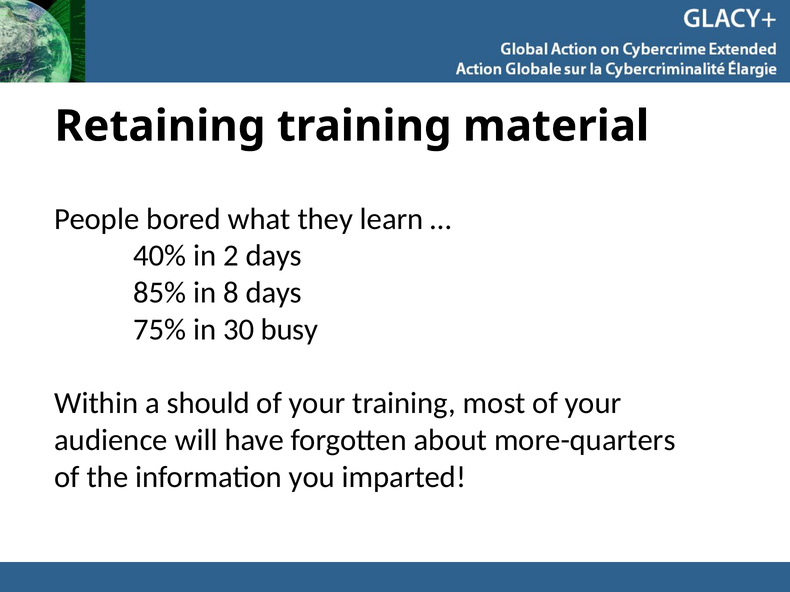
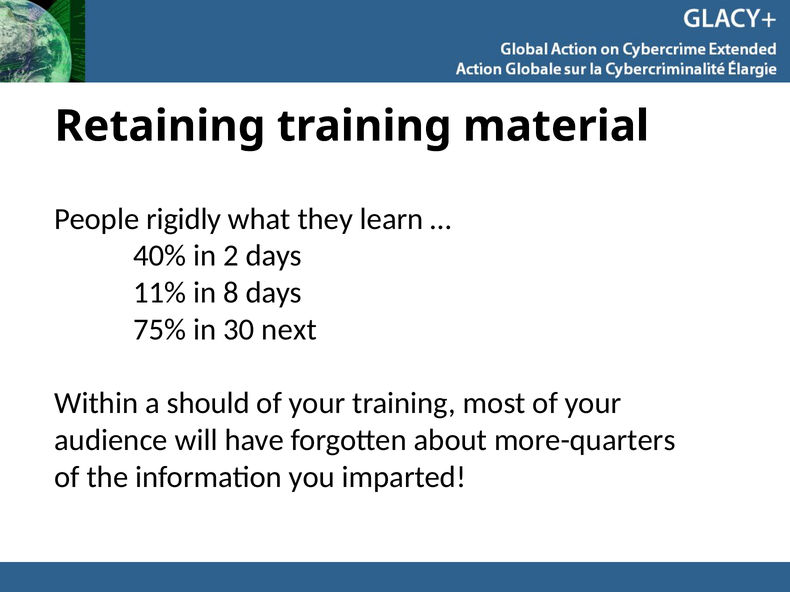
bored: bored -> rigidly (184, 219)
85%: 85% -> 11% (160, 293)
busy: busy -> next (289, 330)
